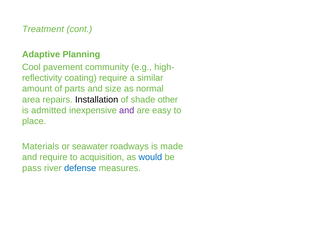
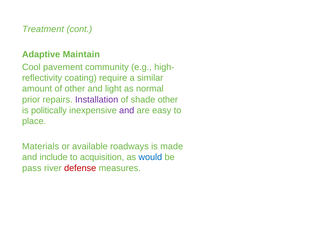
Planning: Planning -> Maintain (81, 54)
of parts: parts -> other (75, 89)
size: size -> light (113, 89)
area: area -> prior (31, 100)
Installation colour: black -> purple (97, 100)
admitted: admitted -> politically (49, 110)
seawater: seawater -> available (90, 146)
and require: require -> include (54, 157)
defense colour: blue -> red (80, 168)
